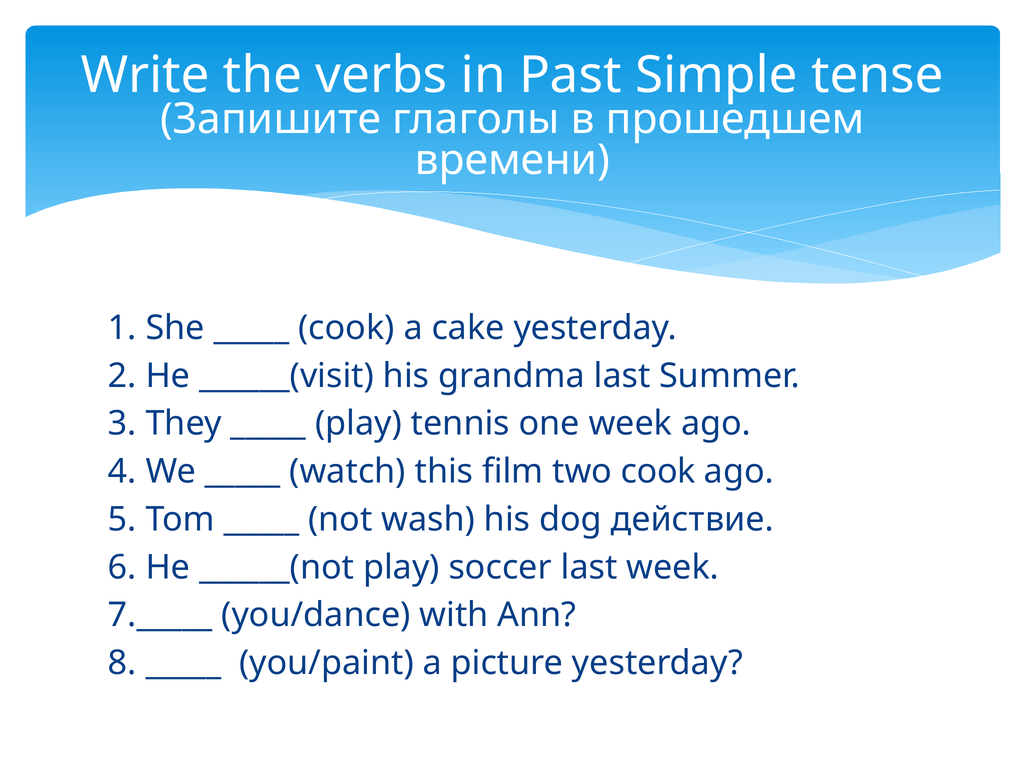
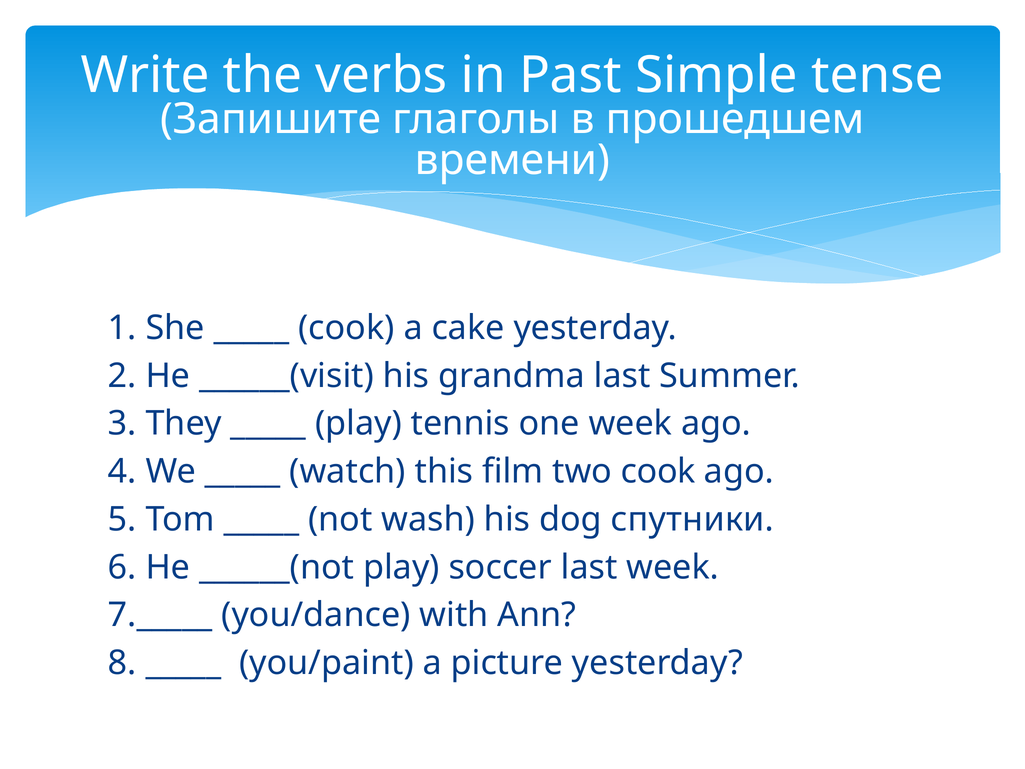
действие: действие -> спутники (692, 519)
